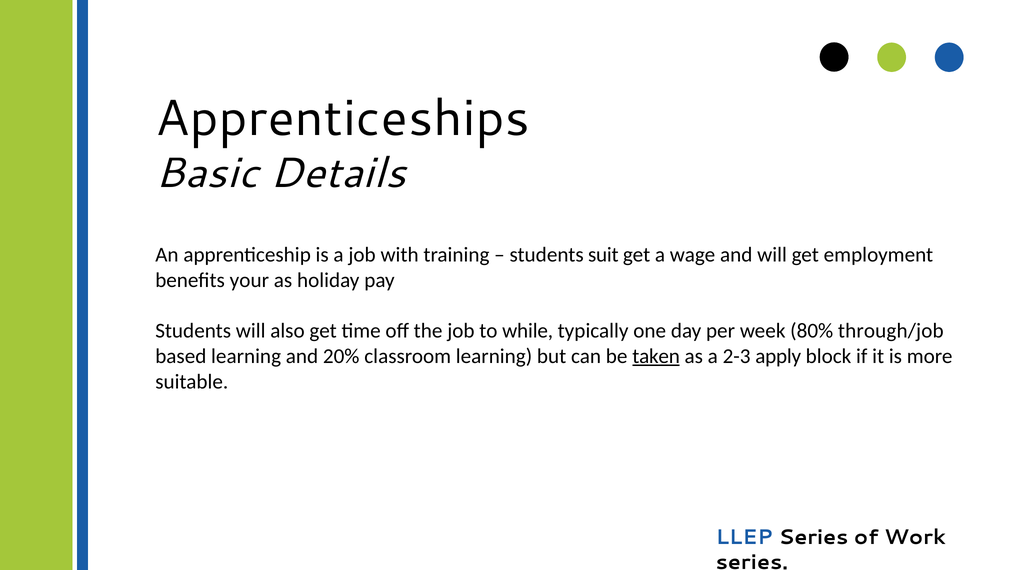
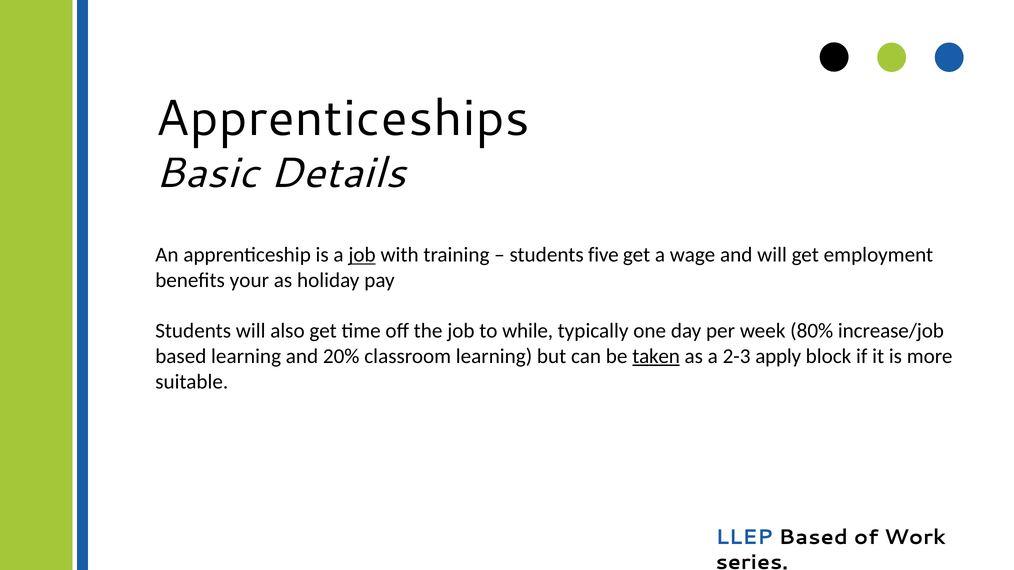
job underline: none -> present (362, 255)
suit: suit -> five (603, 255)
through/job: through/job -> increase/job (891, 331)
LLEP Series: Series -> Based (813, 537)
